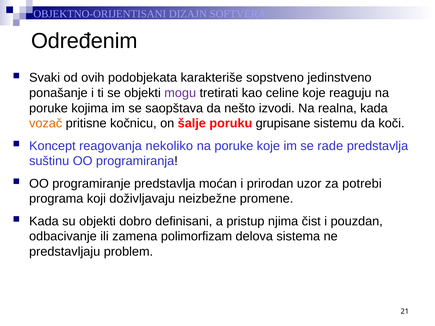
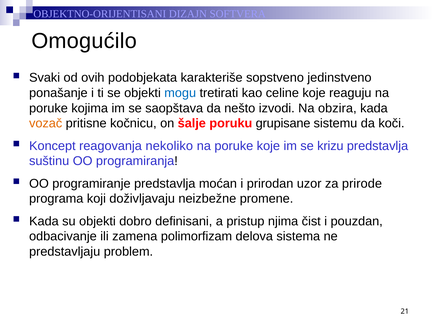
Određenim: Određenim -> Omogućilo (84, 41)
mogu colour: purple -> blue (180, 93)
realna: realna -> obzira (337, 108)
rade: rade -> krizu (330, 146)
potrebi: potrebi -> prirode (362, 184)
